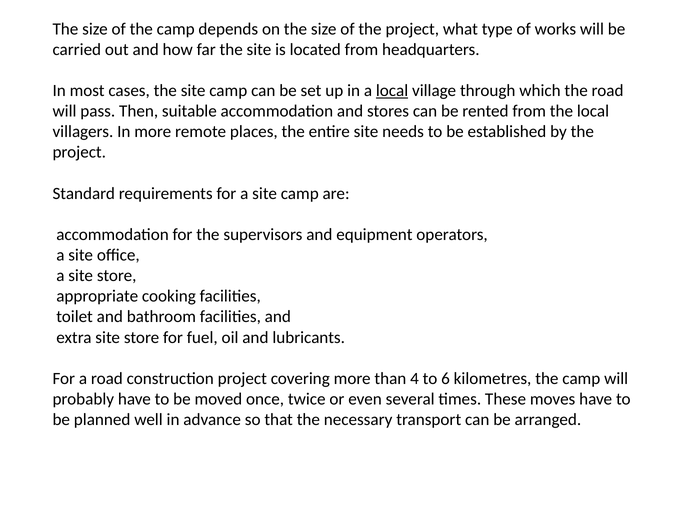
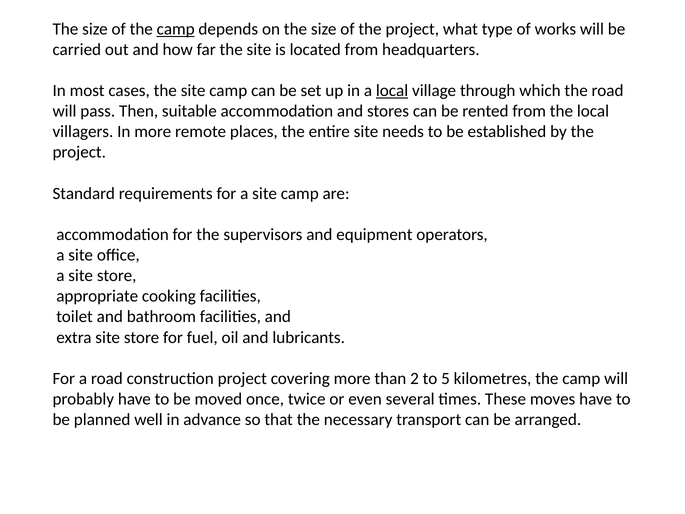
camp underline: none -> present (176, 29)
4: 4 -> 2 (415, 378)
6: 6 -> 5 (446, 378)
